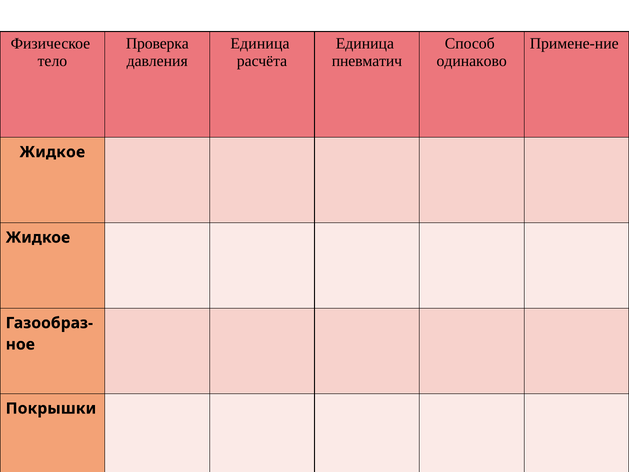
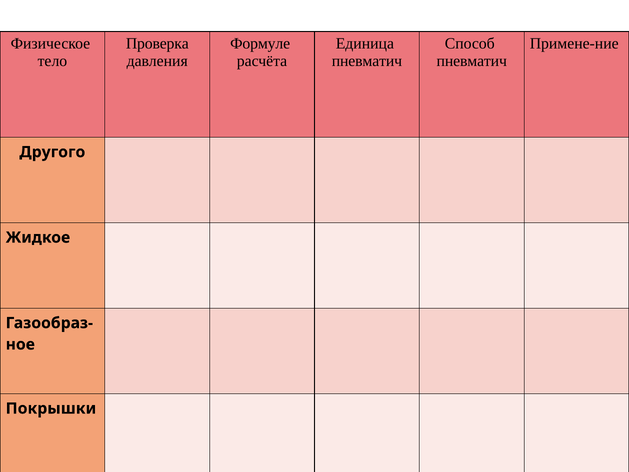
Единица: Единица -> Формуле (260, 43)
одинаково: одинаково -> пневматич (472, 61)
Жидкое: Жидкое -> Другого (52, 152)
